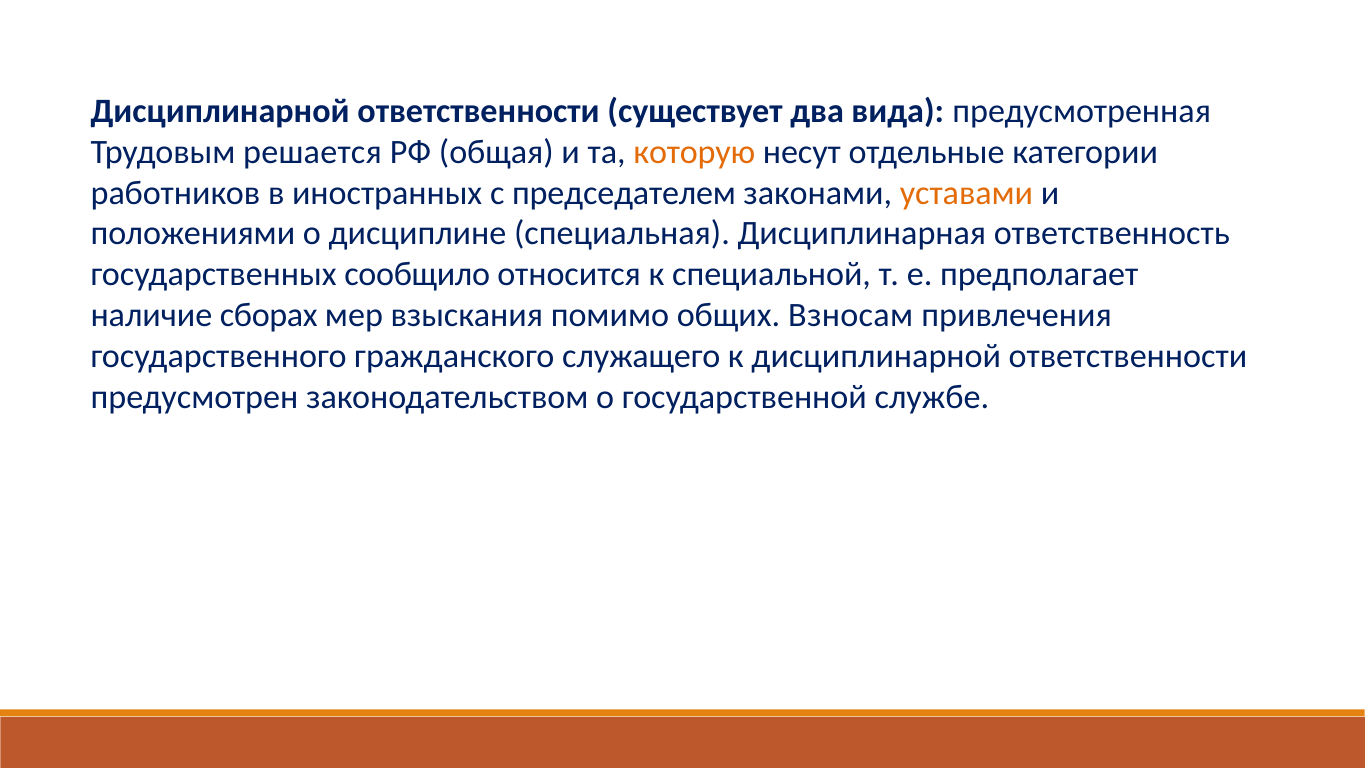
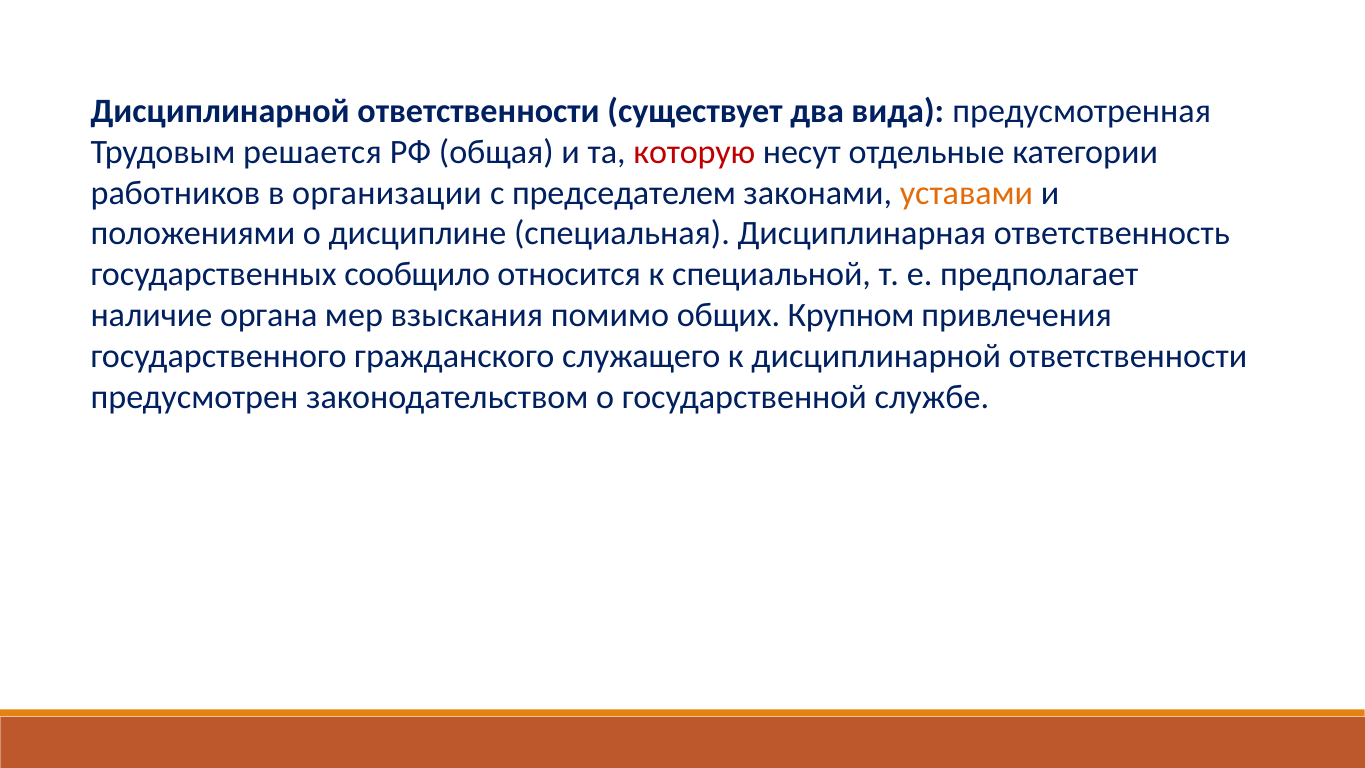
которую colour: orange -> red (694, 152)
иностранных: иностранных -> организации (387, 193)
сборах: сборах -> органа (269, 316)
Взносам: Взносам -> Крупном (851, 316)
